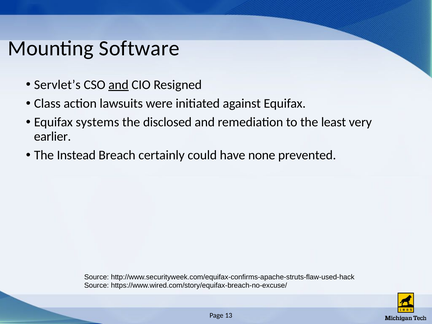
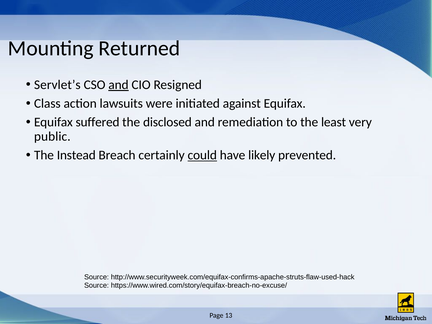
Software: Software -> Returned (139, 48)
systems: systems -> suffered (98, 122)
earlier: earlier -> public (52, 137)
could underline: none -> present (202, 155)
none: none -> likely (262, 155)
